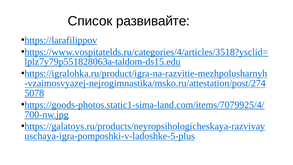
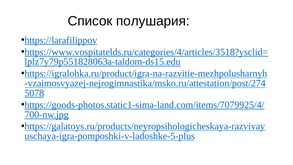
развивайте: развивайте -> полушария (153, 21)
